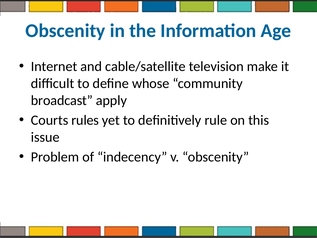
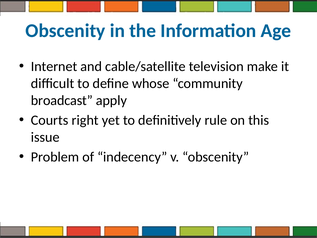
rules: rules -> right (85, 120)
